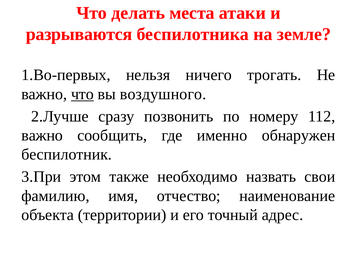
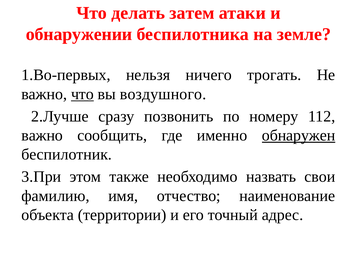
места: места -> затем (192, 13)
разрываются: разрываются -> обнаружении (79, 34)
обнаружен underline: none -> present (299, 135)
